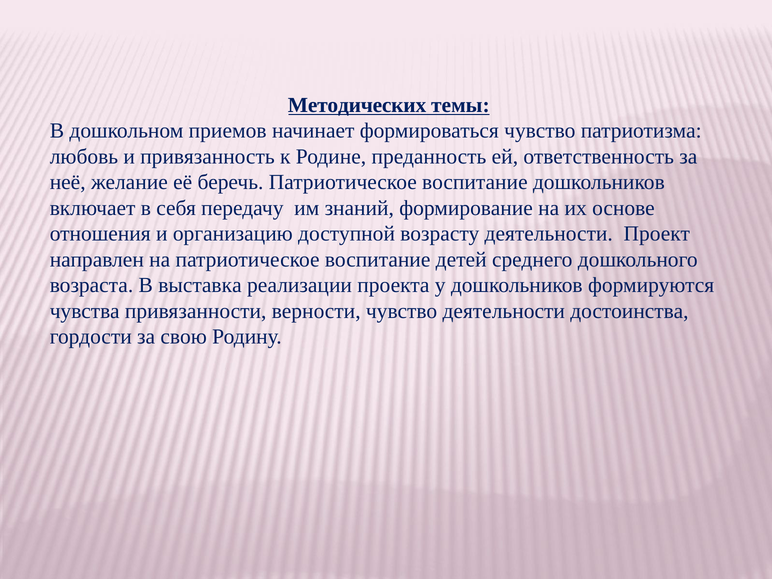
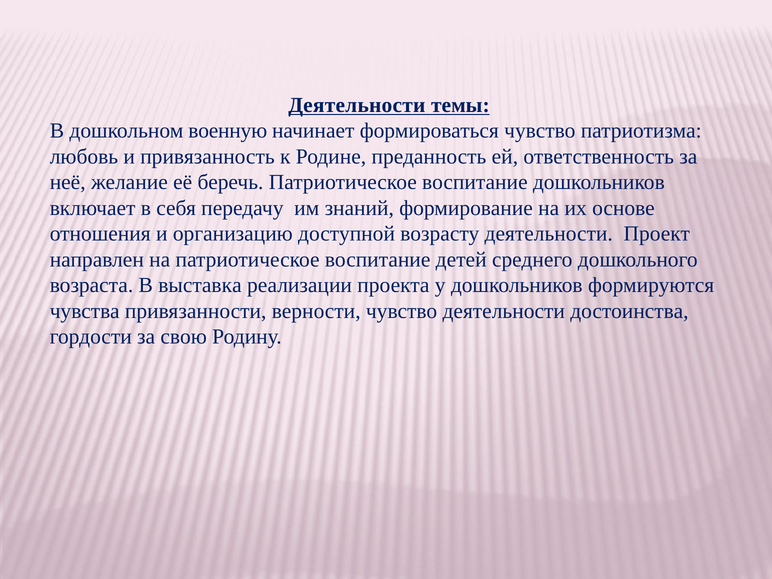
Методических: Методических -> Деятельности (357, 105)
приемов: приемов -> военную (228, 131)
